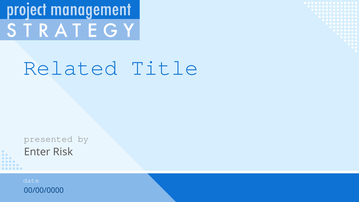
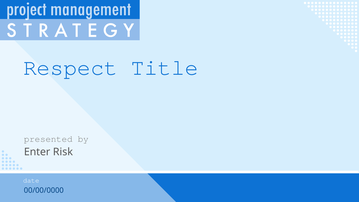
Related: Related -> Respect (70, 67)
